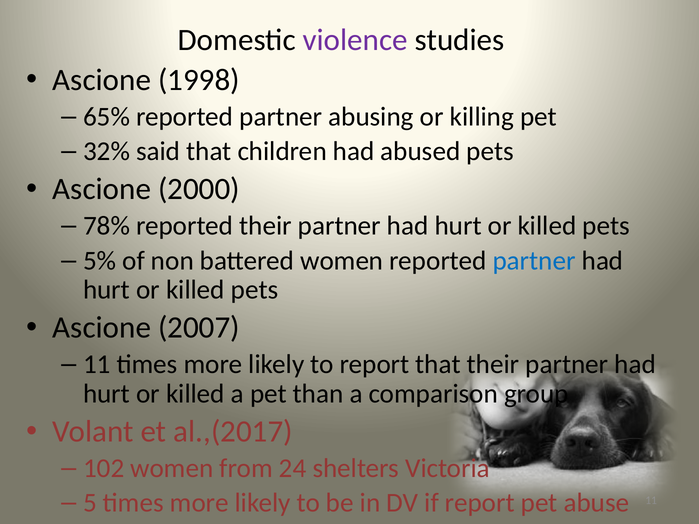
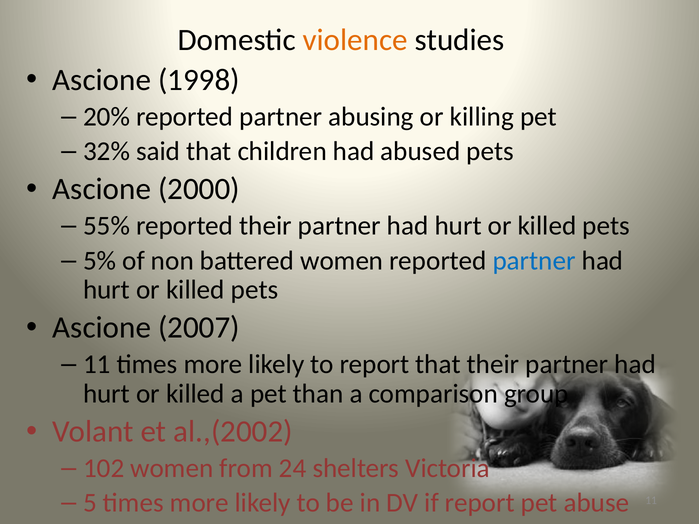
violence colour: purple -> orange (355, 40)
65%: 65% -> 20% (106, 117)
78%: 78% -> 55% (106, 226)
al.,(2017: al.,(2017 -> al.,(2002 (233, 432)
